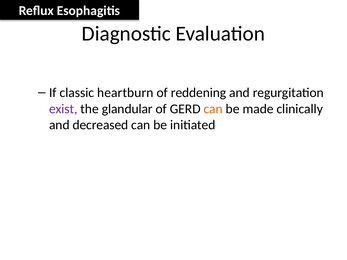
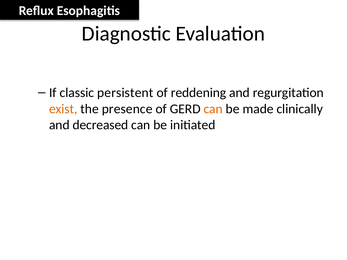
heartburn: heartburn -> persistent (125, 93)
exist colour: purple -> orange (63, 109)
glandular: glandular -> presence (127, 109)
